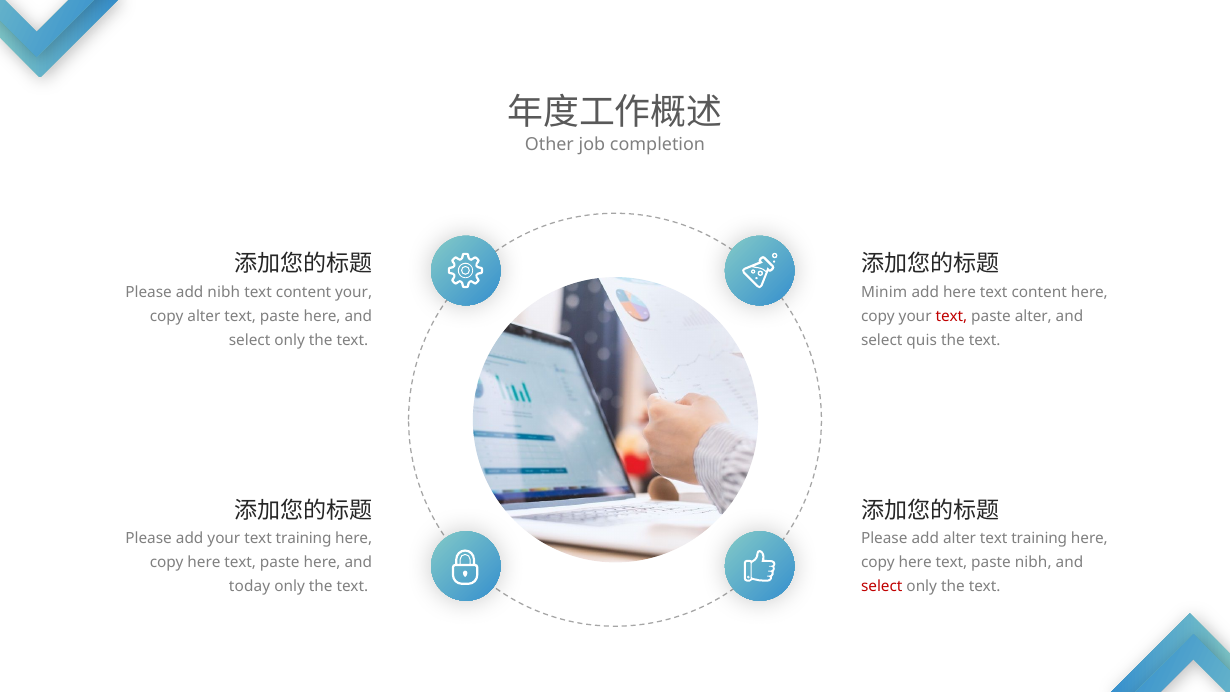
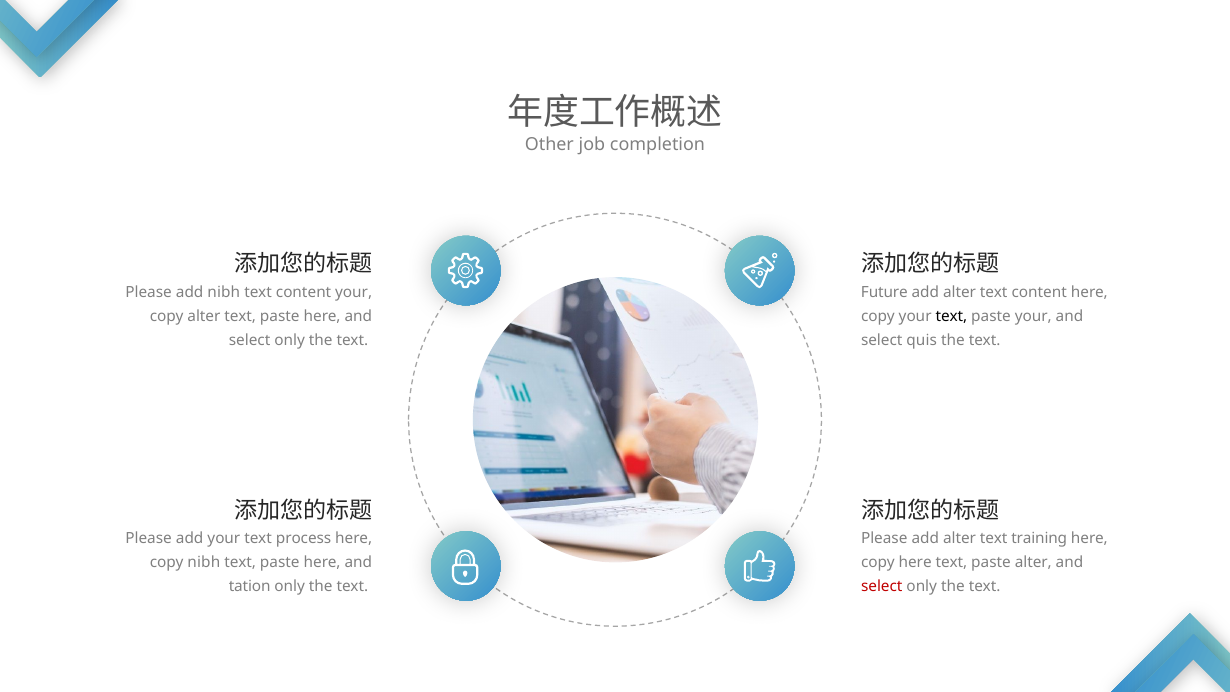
Minim: Minim -> Future (884, 292)
here: here -> alter (960, 292)
text colour: red -> black (951, 316)
paste alter: alter -> your (1033, 316)
your text training: training -> process (304, 539)
here: here -> nibh (204, 563)
paste nibh: nibh -> alter (1033, 563)
today: today -> tation (250, 587)
